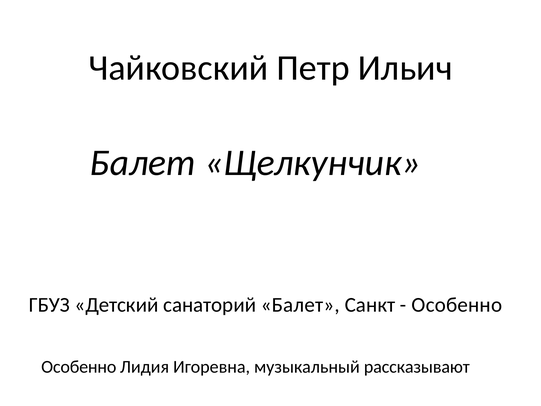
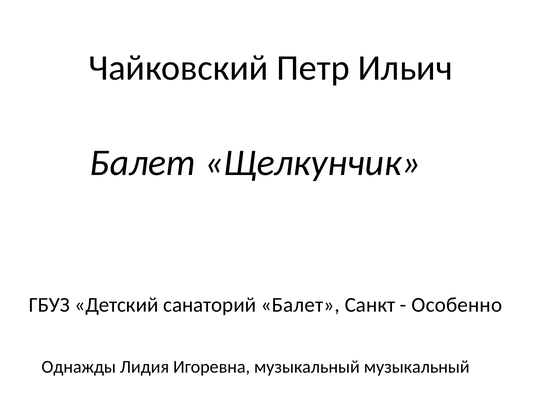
Особенно: Особенно -> Однажды (79, 367)
музыкальный рассказывают: рассказывают -> музыкальный (417, 367)
